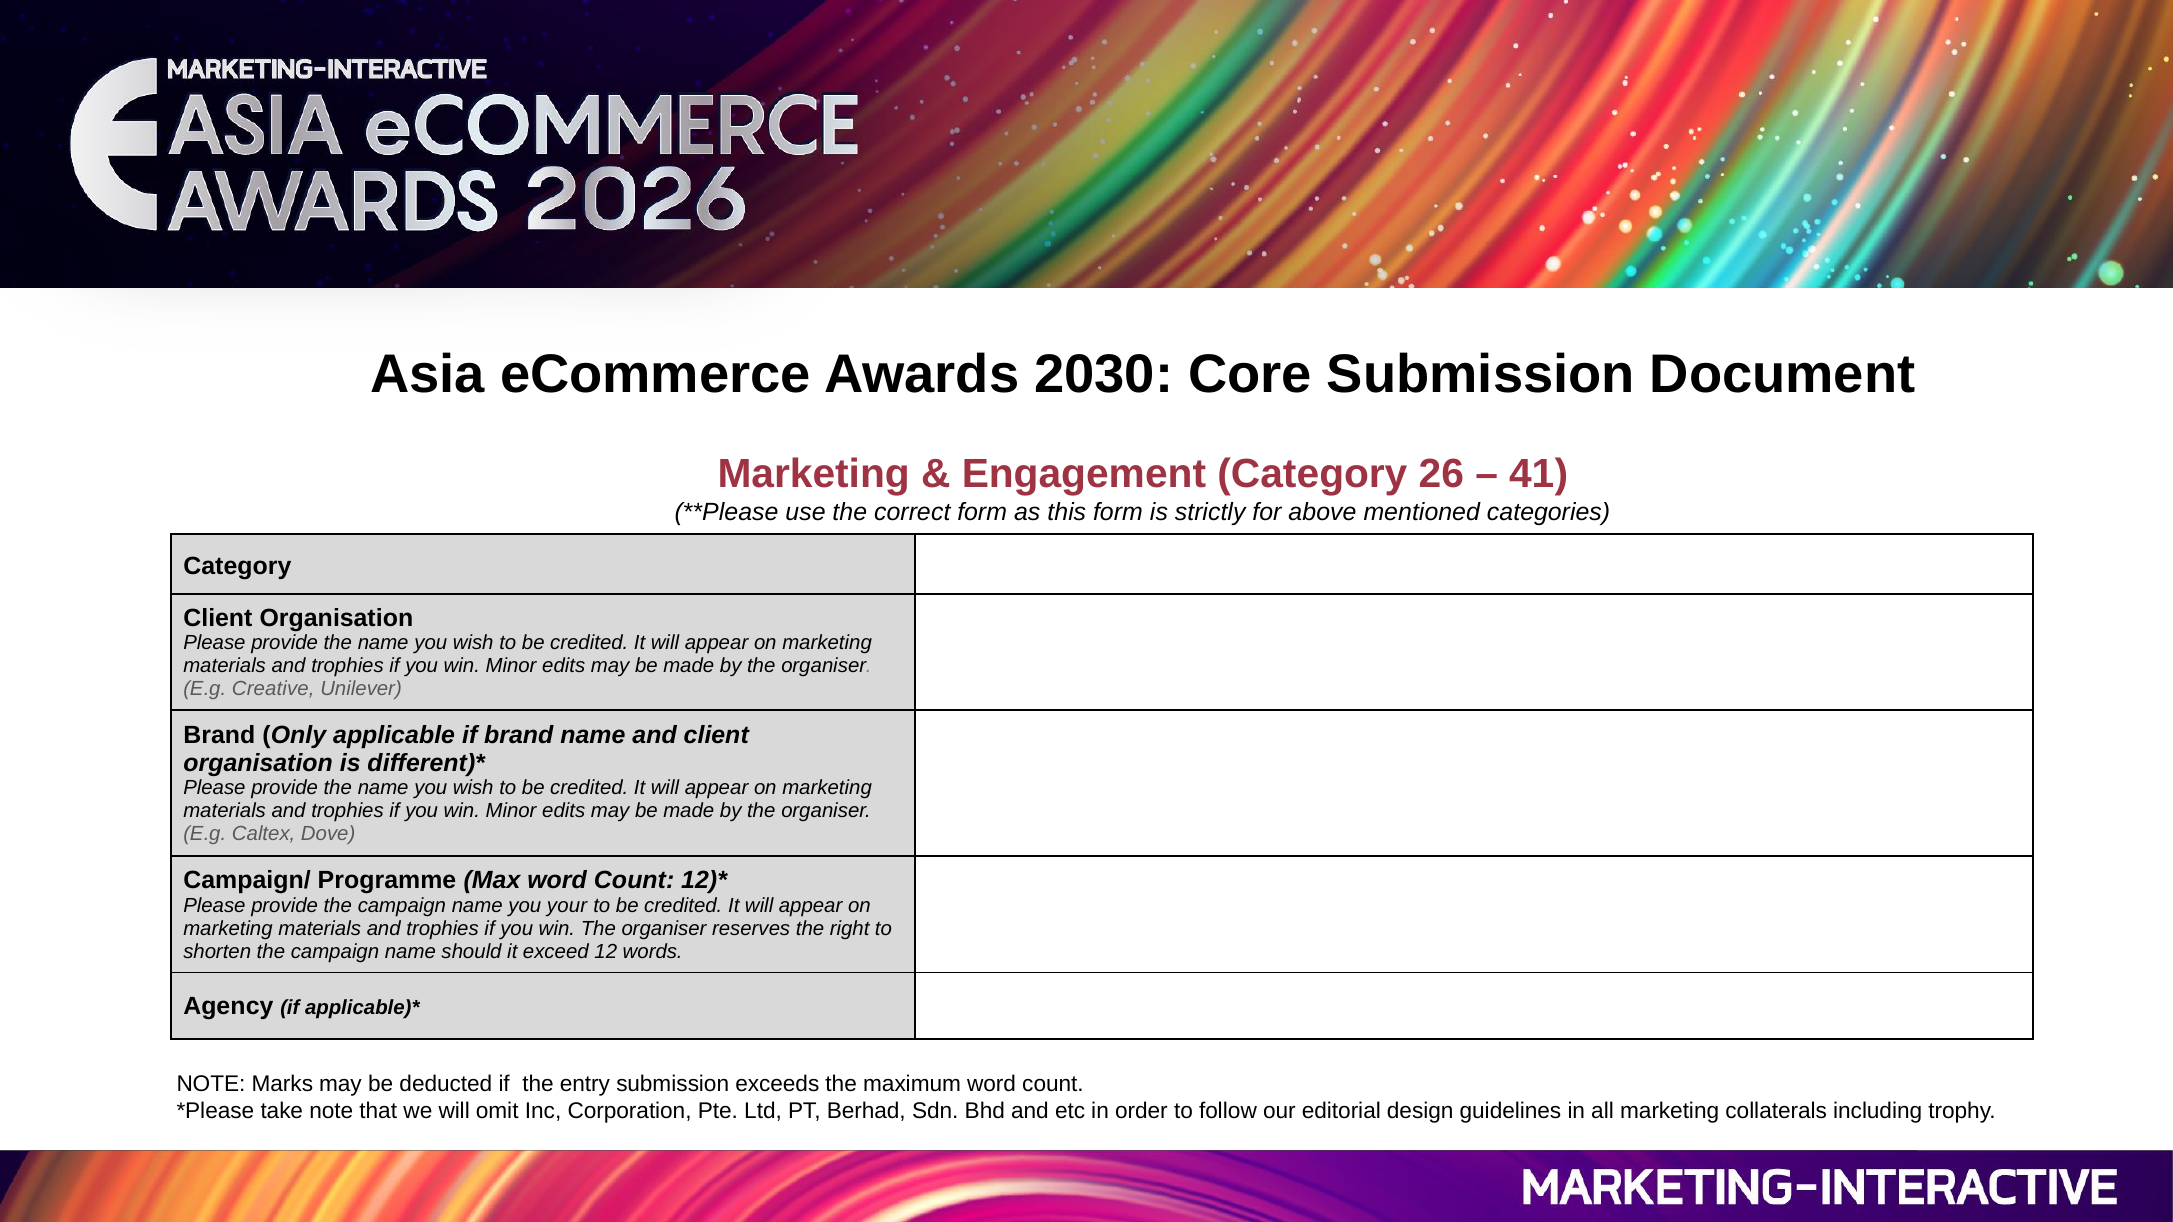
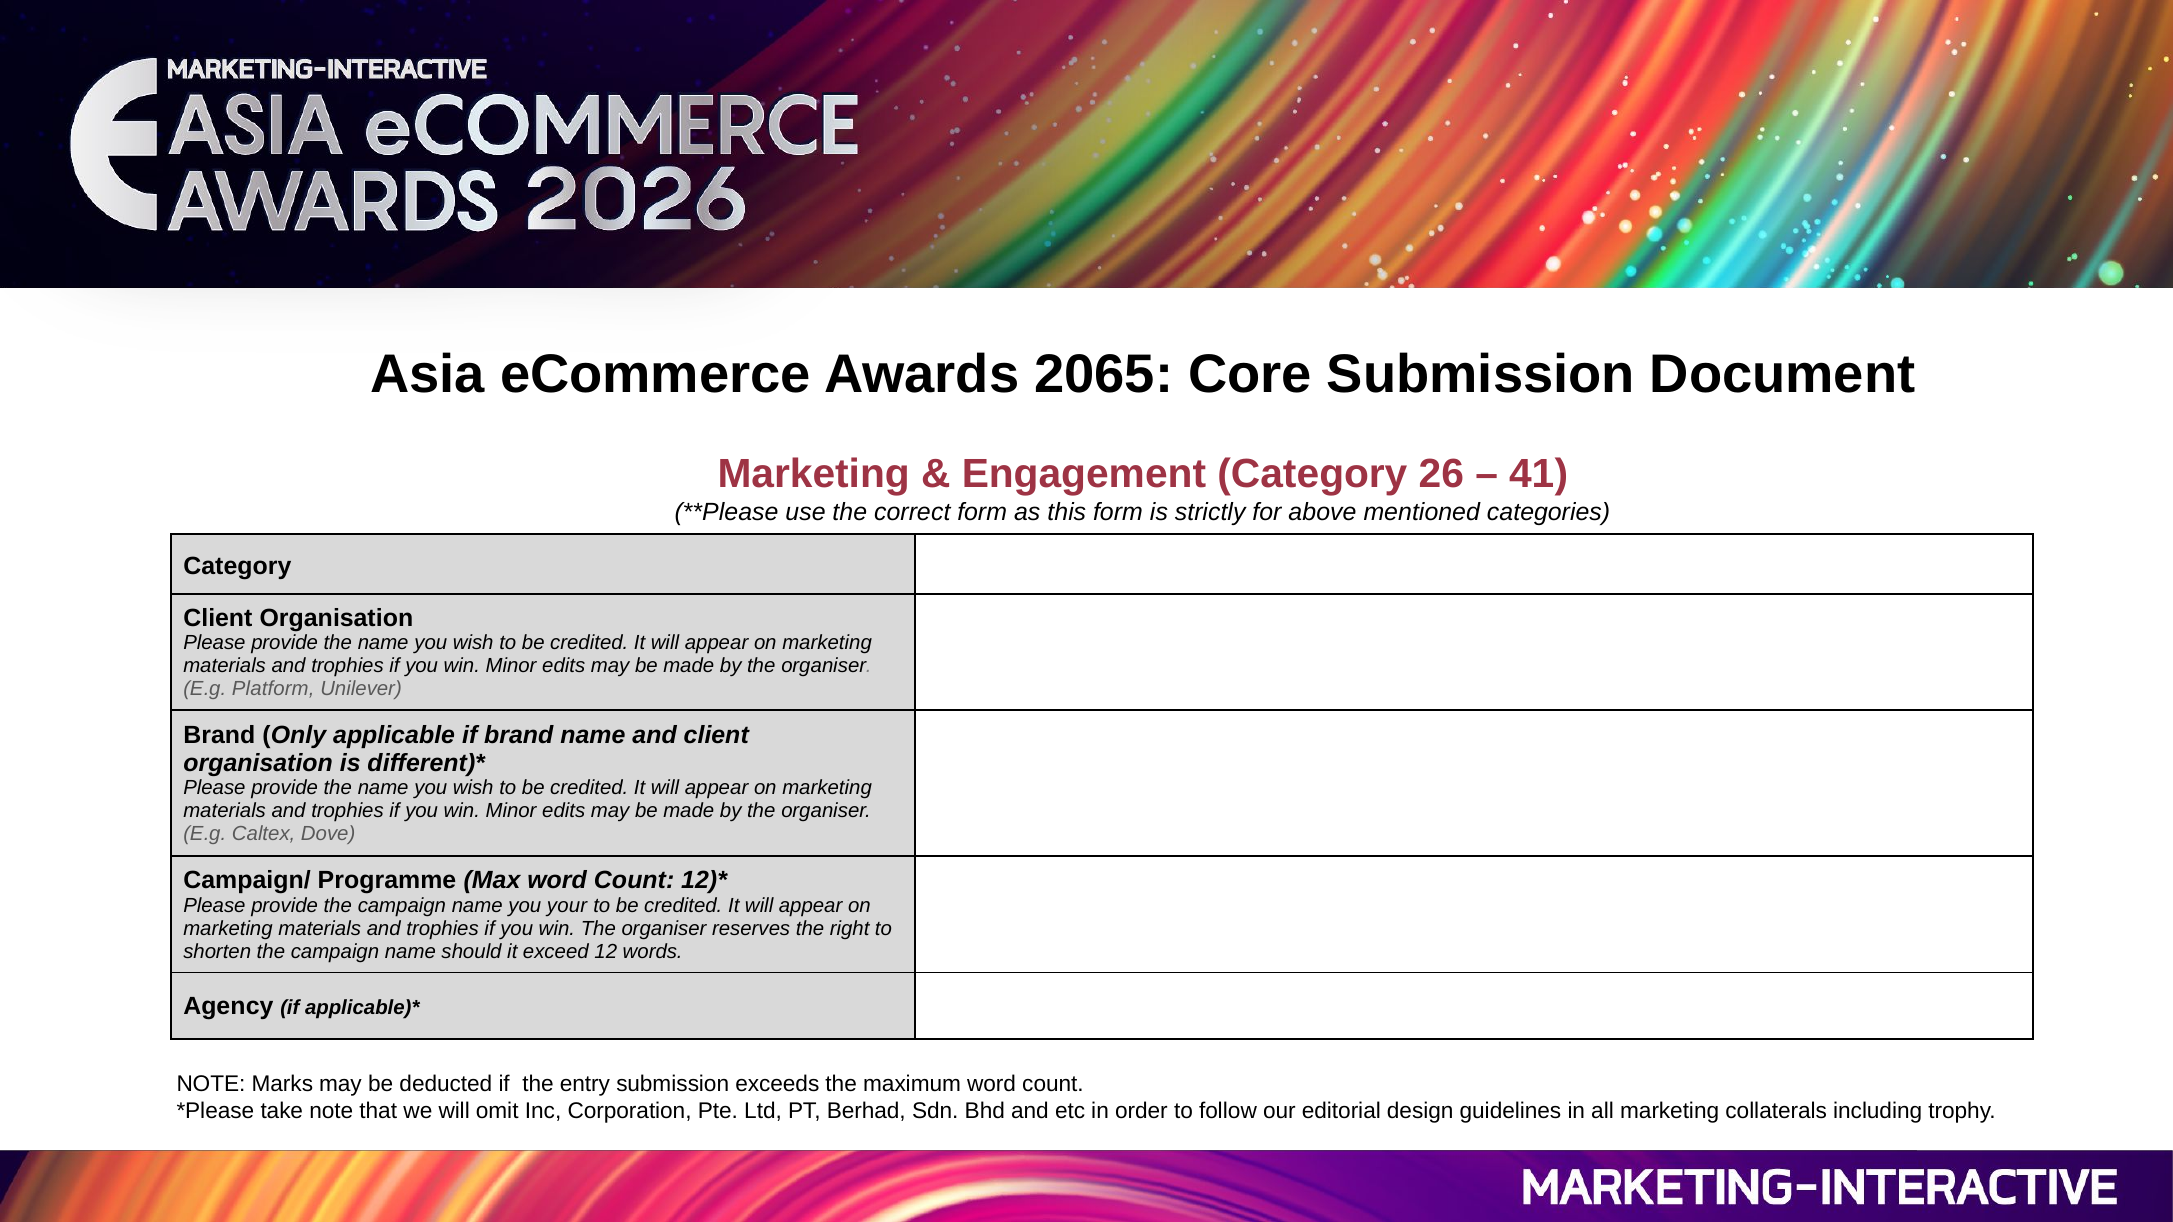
2030: 2030 -> 2065 (1104, 375)
Creative: Creative -> Platform (273, 689)
